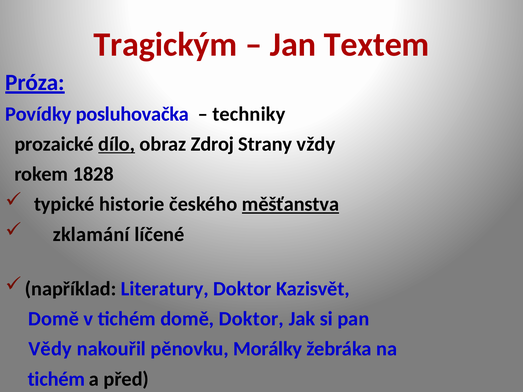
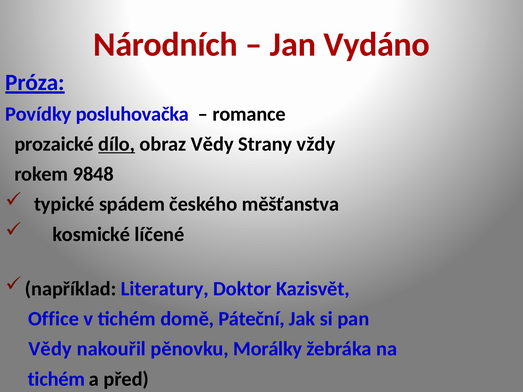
Tragickým: Tragickým -> Národních (166, 44)
Textem: Textem -> Vydáno (377, 44)
techniky: techniky -> romance (249, 114)
obraz Zdroj: Zdroj -> Vědy (212, 144)
1828: 1828 -> 9848 (93, 174)
historie: historie -> spádem (132, 204)
měšťanstva underline: present -> none (291, 204)
zklamání: zklamání -> kosmické (91, 234)
Domě: Domě -> Office (54, 319)
domě Doktor: Doktor -> Páteční (252, 319)
